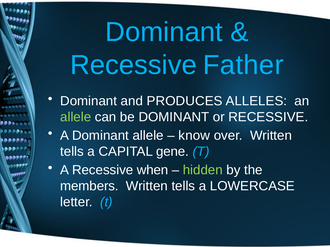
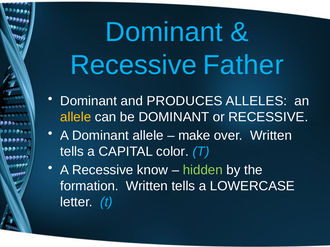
allele colour: light green -> yellow (76, 117)
know: know -> make (194, 136)
gene: gene -> color (172, 152)
when: when -> know (153, 170)
members: members -> formation (89, 186)
